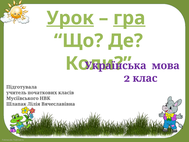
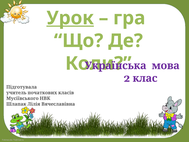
гра underline: present -> none (129, 18)
